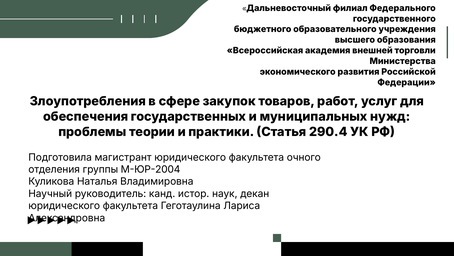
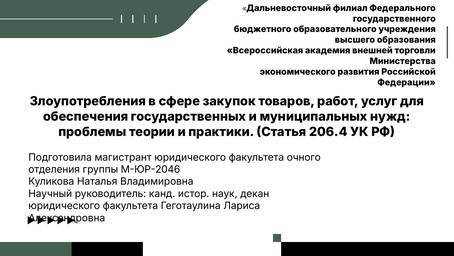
290.4: 290.4 -> 206.4 (328, 132)
М-ЮР-2004: М-ЮР-2004 -> М-ЮР-2046 (151, 169)
